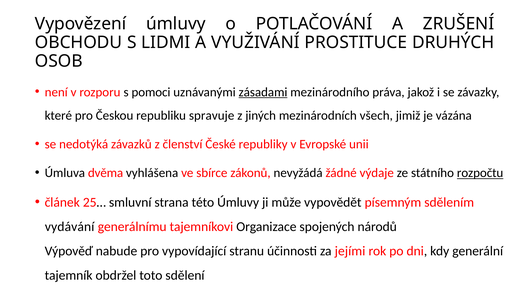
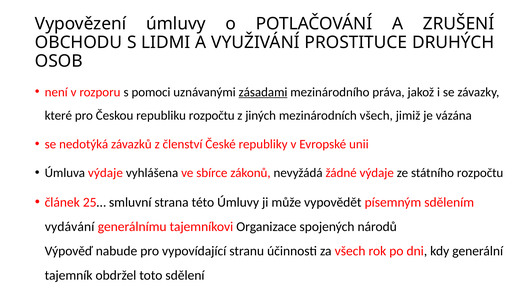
republiku spravuje: spravuje -> rozpočtu (212, 115)
Úmluva dvěma: dvěma -> výdaje (105, 173)
rozpočtu underline: present -> none (480, 173)
za jejími: jejími -> všech (350, 251)
